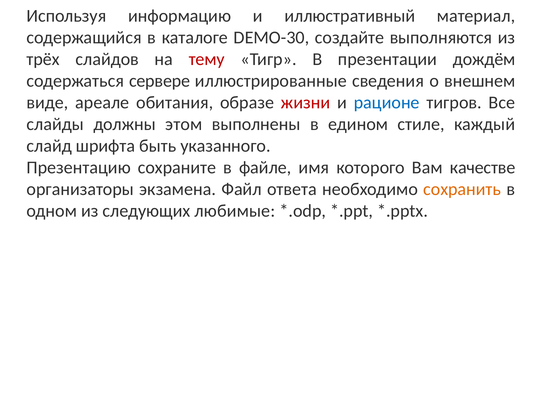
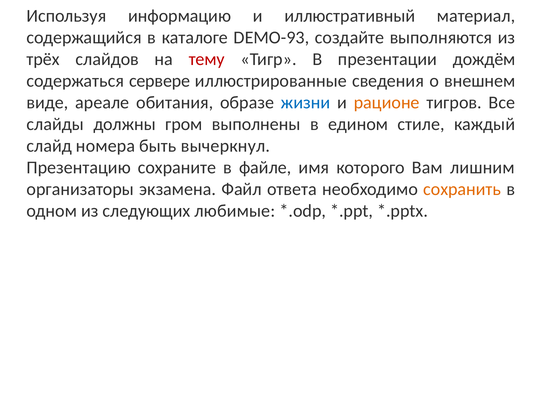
DEMO-30: DEMO-30 -> DEMO-93 (271, 38)
жизни colour: red -> blue (306, 103)
рационе colour: blue -> orange (387, 103)
этом: этом -> гром (184, 124)
шрифта: шрифта -> номера (106, 146)
указанного: указанного -> вычеркнул (225, 146)
качестве: качестве -> лишним (482, 168)
